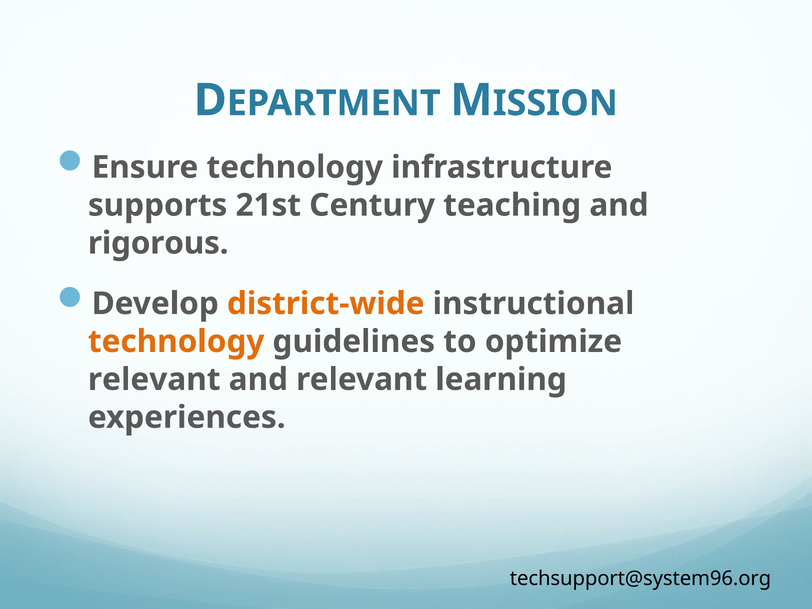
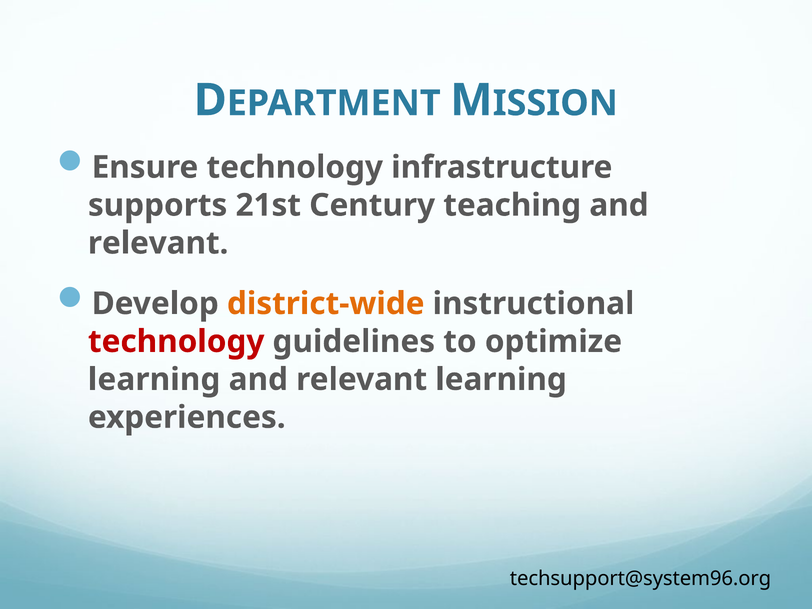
rigorous: rigorous -> relevant (158, 243)
technology colour: orange -> red (176, 342)
relevant: relevant -> learning (154, 379)
